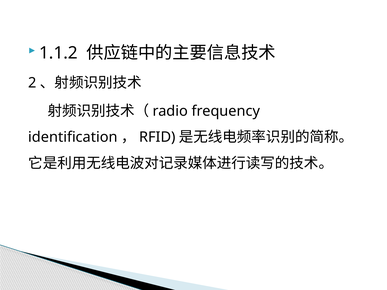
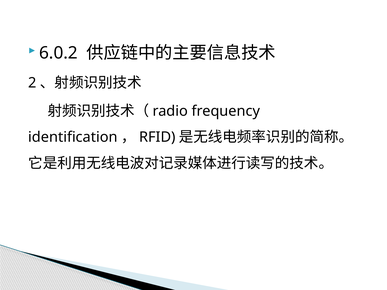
1.1.2: 1.1.2 -> 6.0.2 (58, 53)
